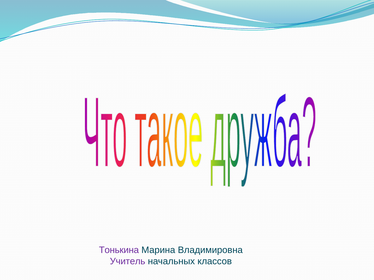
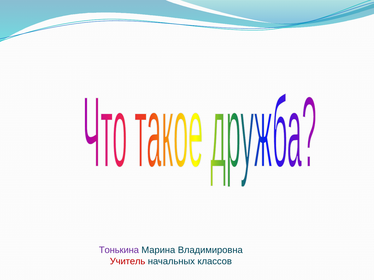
Учитель colour: purple -> red (128, 262)
